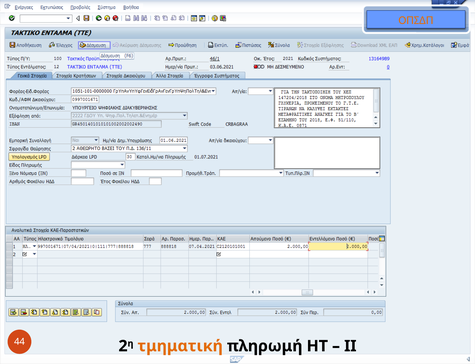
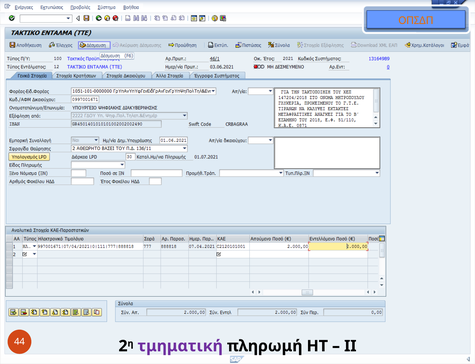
τμηματική colour: orange -> purple (180, 346)
